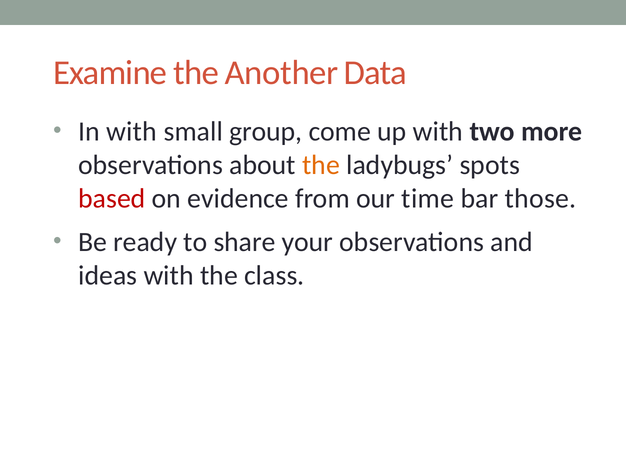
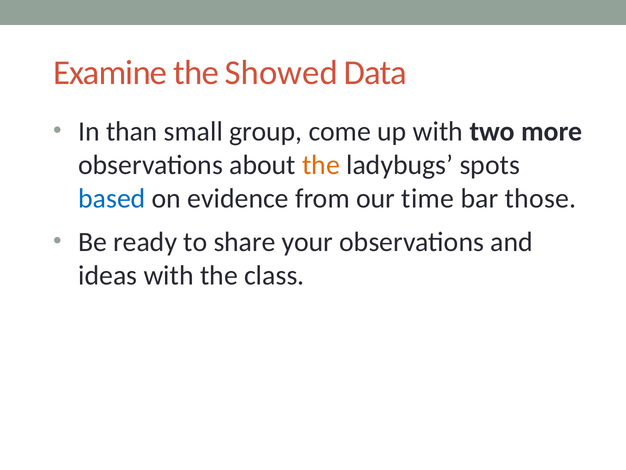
Another: Another -> Showed (281, 73)
In with: with -> than (132, 131)
based colour: red -> blue (112, 198)
